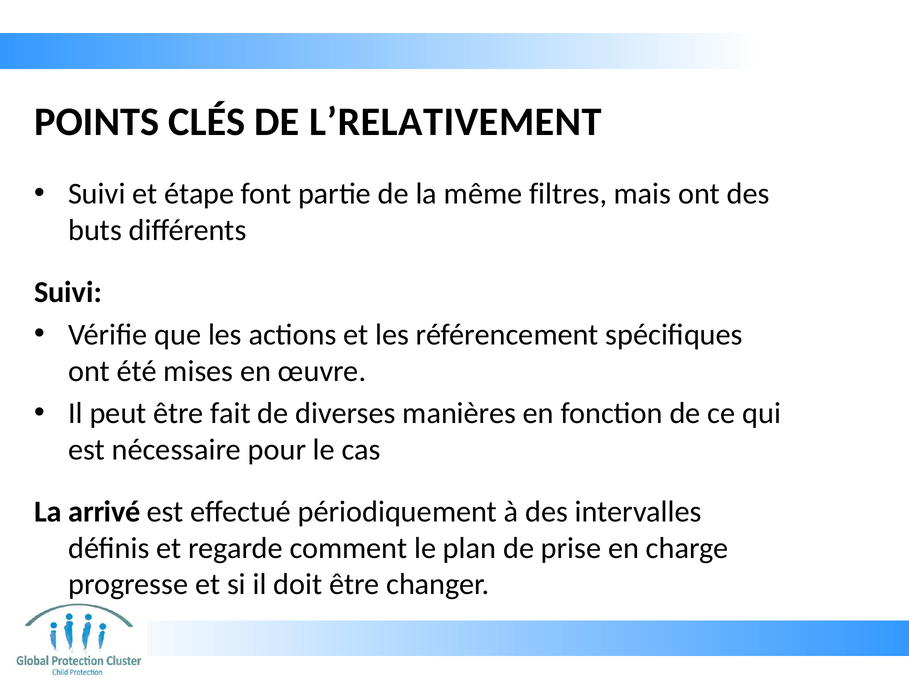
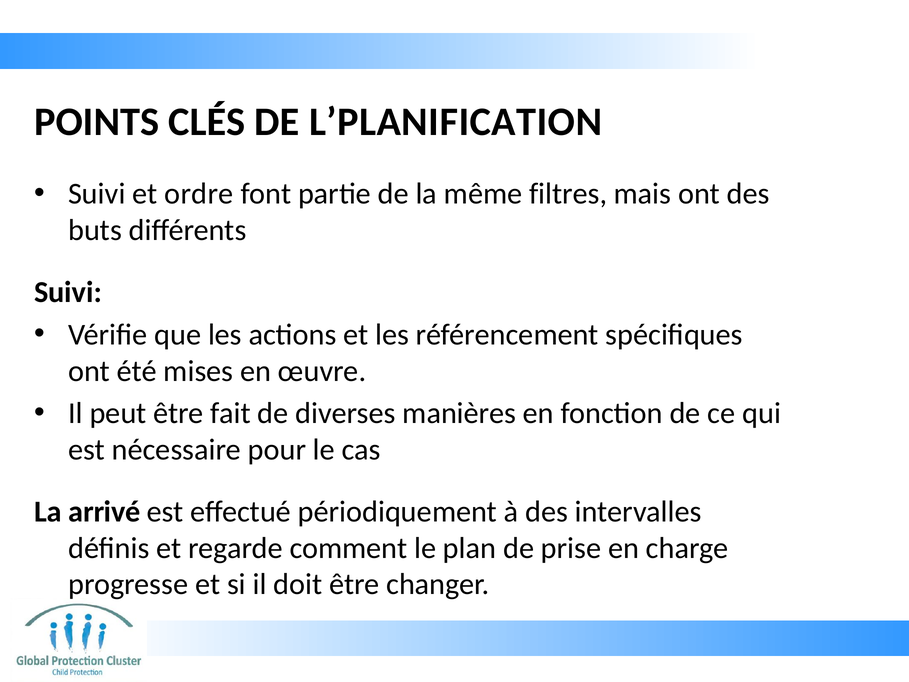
L’RELATIVEMENT: L’RELATIVEMENT -> L’PLANIFICATION (456, 122)
étape: étape -> ordre (199, 194)
